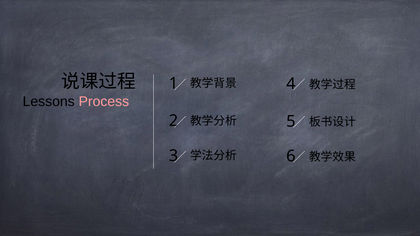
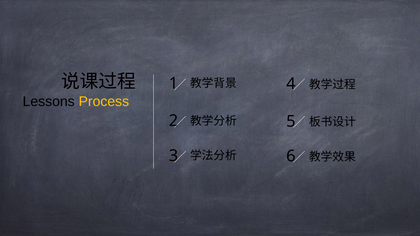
Process colour: pink -> yellow (104, 102)
